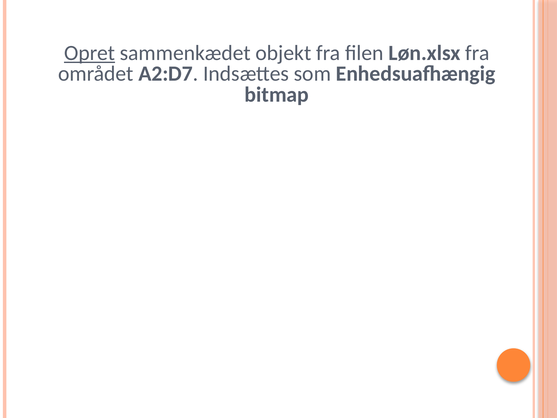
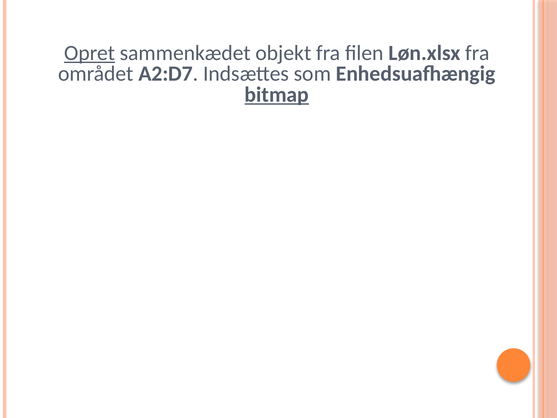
bitmap underline: none -> present (277, 95)
